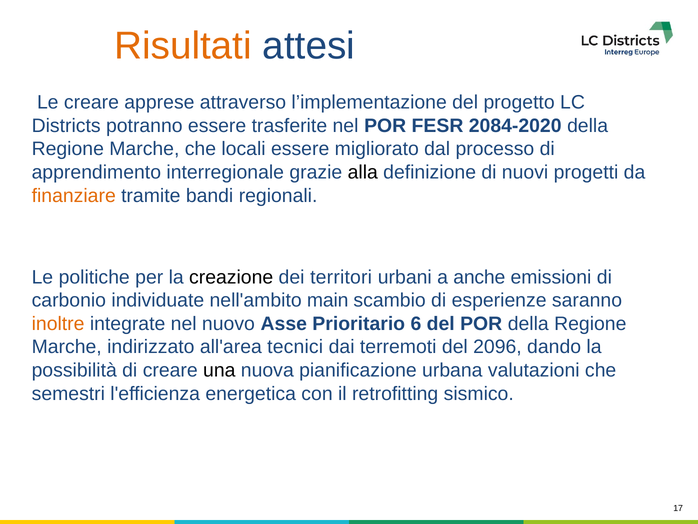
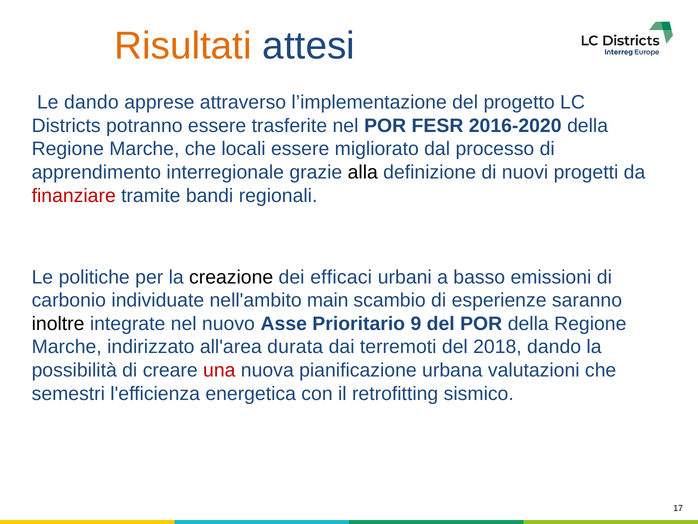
Le creare: creare -> dando (91, 102)
2084-2020: 2084-2020 -> 2016-2020 (515, 126)
finanziare colour: orange -> red (74, 195)
territori: territori -> efficaci (341, 277)
anche: anche -> basso (479, 277)
inoltre colour: orange -> black (58, 323)
6: 6 -> 9 (416, 323)
tecnici: tecnici -> durata (295, 347)
2096: 2096 -> 2018 (497, 347)
una colour: black -> red (219, 370)
